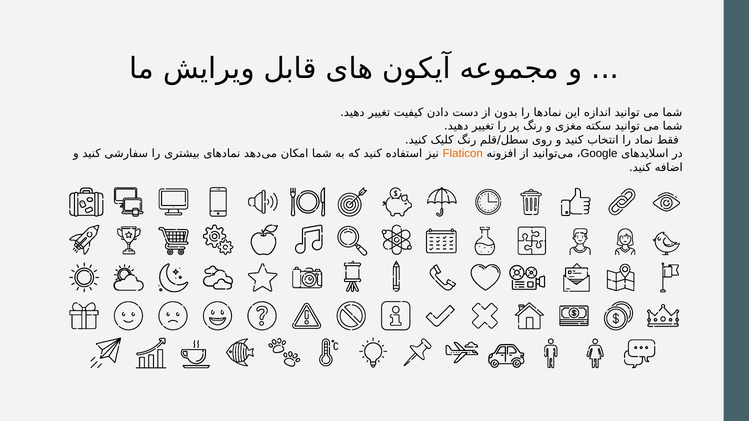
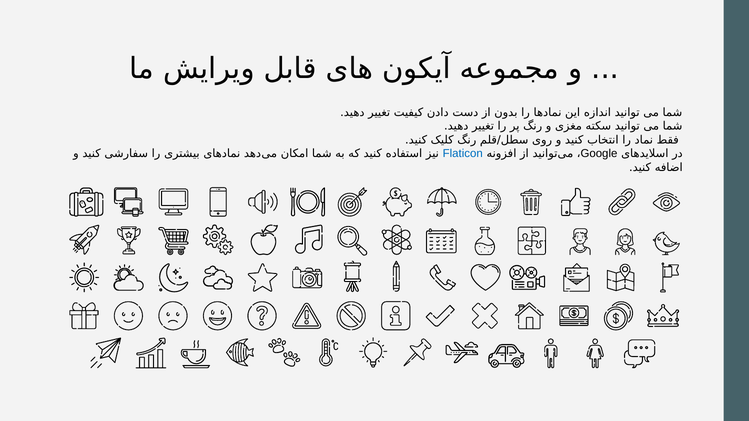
Flaticon colour: orange -> blue (463, 154)
